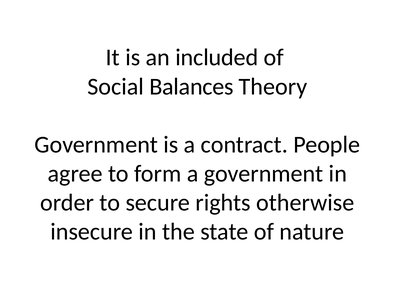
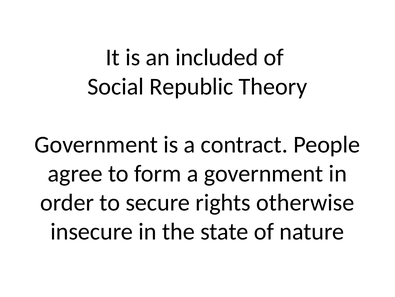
Balances: Balances -> Republic (191, 86)
